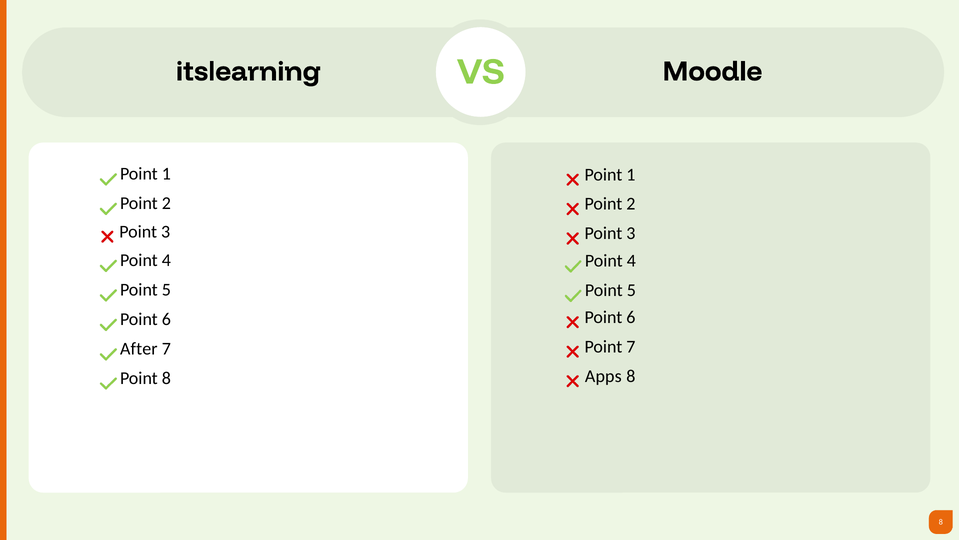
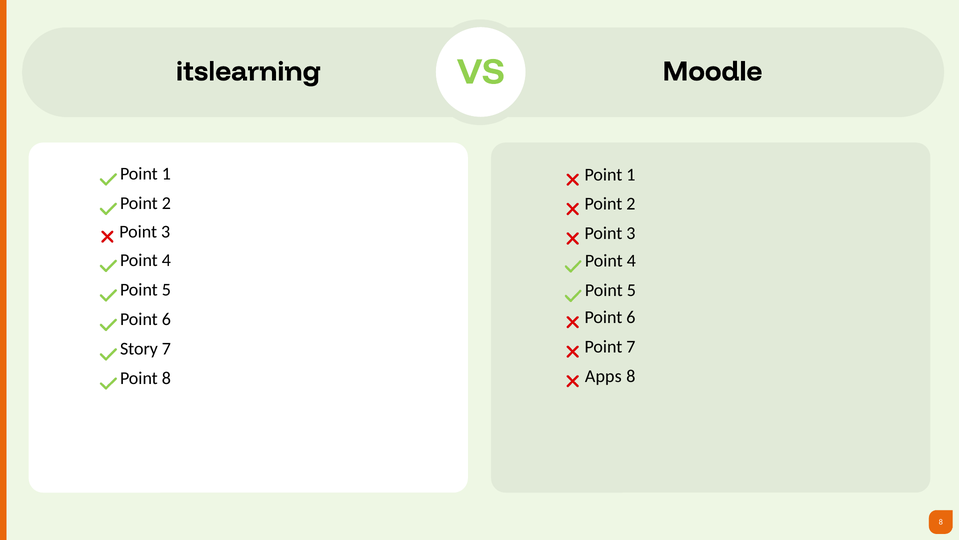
After: After -> Story (139, 349)
